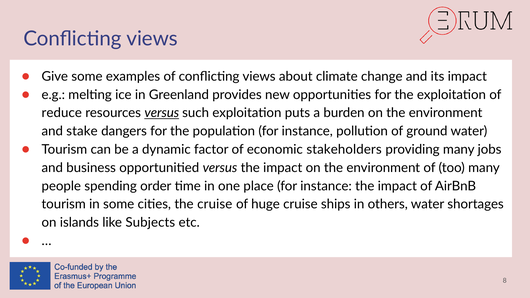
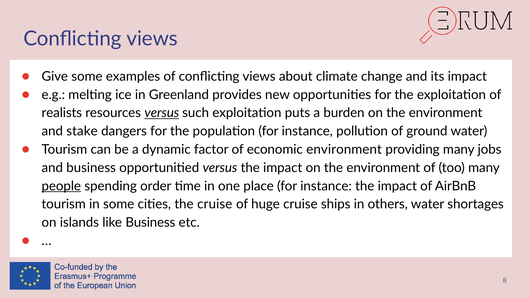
reduce: reduce -> realists (62, 113)
economic stakeholders: stakeholders -> environment (344, 150)
people underline: none -> present (61, 186)
like Subjects: Subjects -> Business (150, 223)
